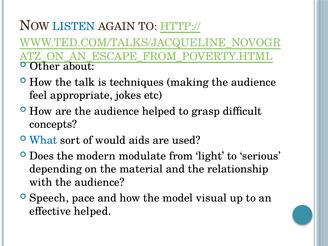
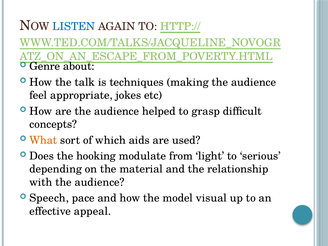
Other: Other -> Genre (45, 66)
What colour: blue -> orange (43, 140)
would: would -> which (110, 140)
modern: modern -> hooking (96, 156)
effective helped: helped -> appeal (93, 211)
